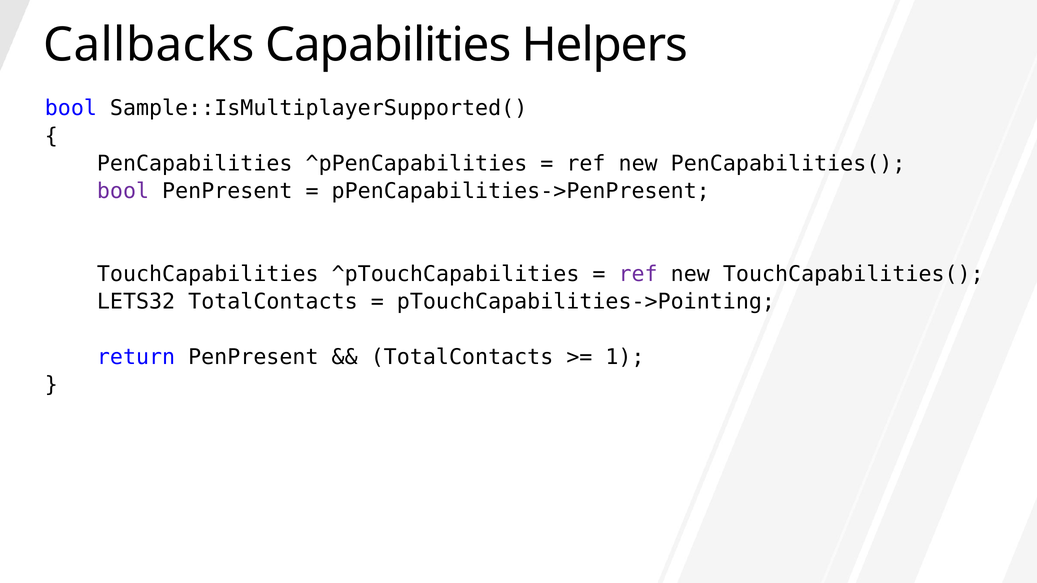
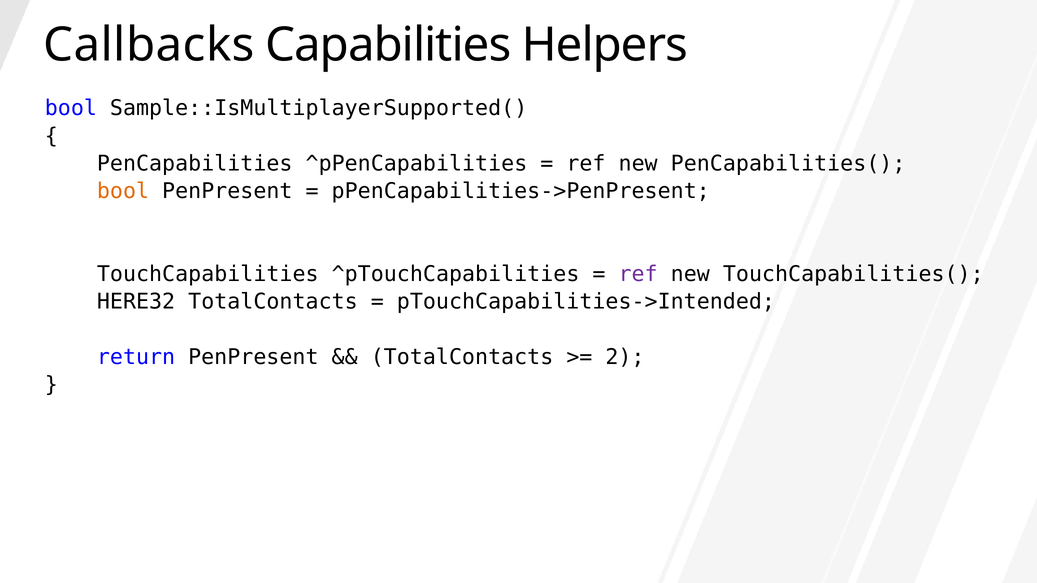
bool colour: purple -> orange (123, 191)
LETS32: LETS32 -> HERE32 (136, 302)
pTouchCapabilities->Pointing: pTouchCapabilities->Pointing -> pTouchCapabilities->Intended (586, 302)
1: 1 -> 2 (625, 357)
